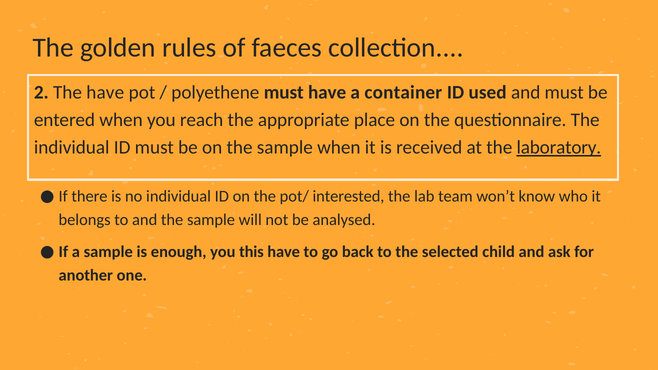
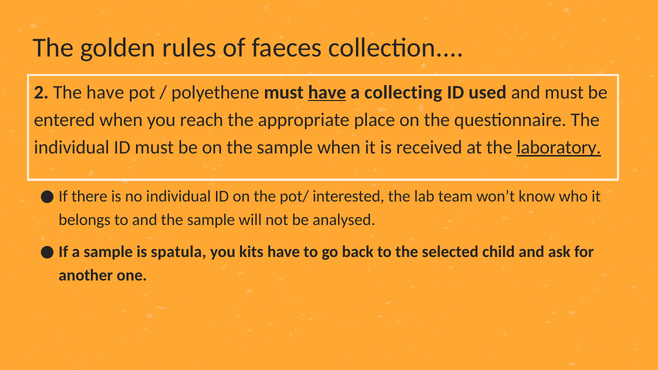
have underline: none -> present (327, 92)
container: container -> collecting (403, 92)
enough: enough -> spatula (179, 252)
this: this -> kits (251, 252)
